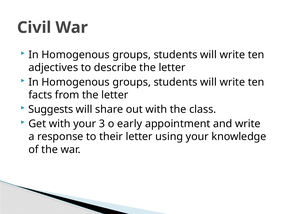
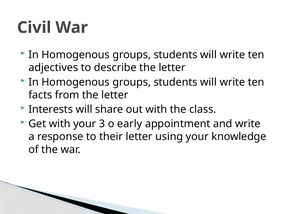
Suggests: Suggests -> Interests (51, 109)
